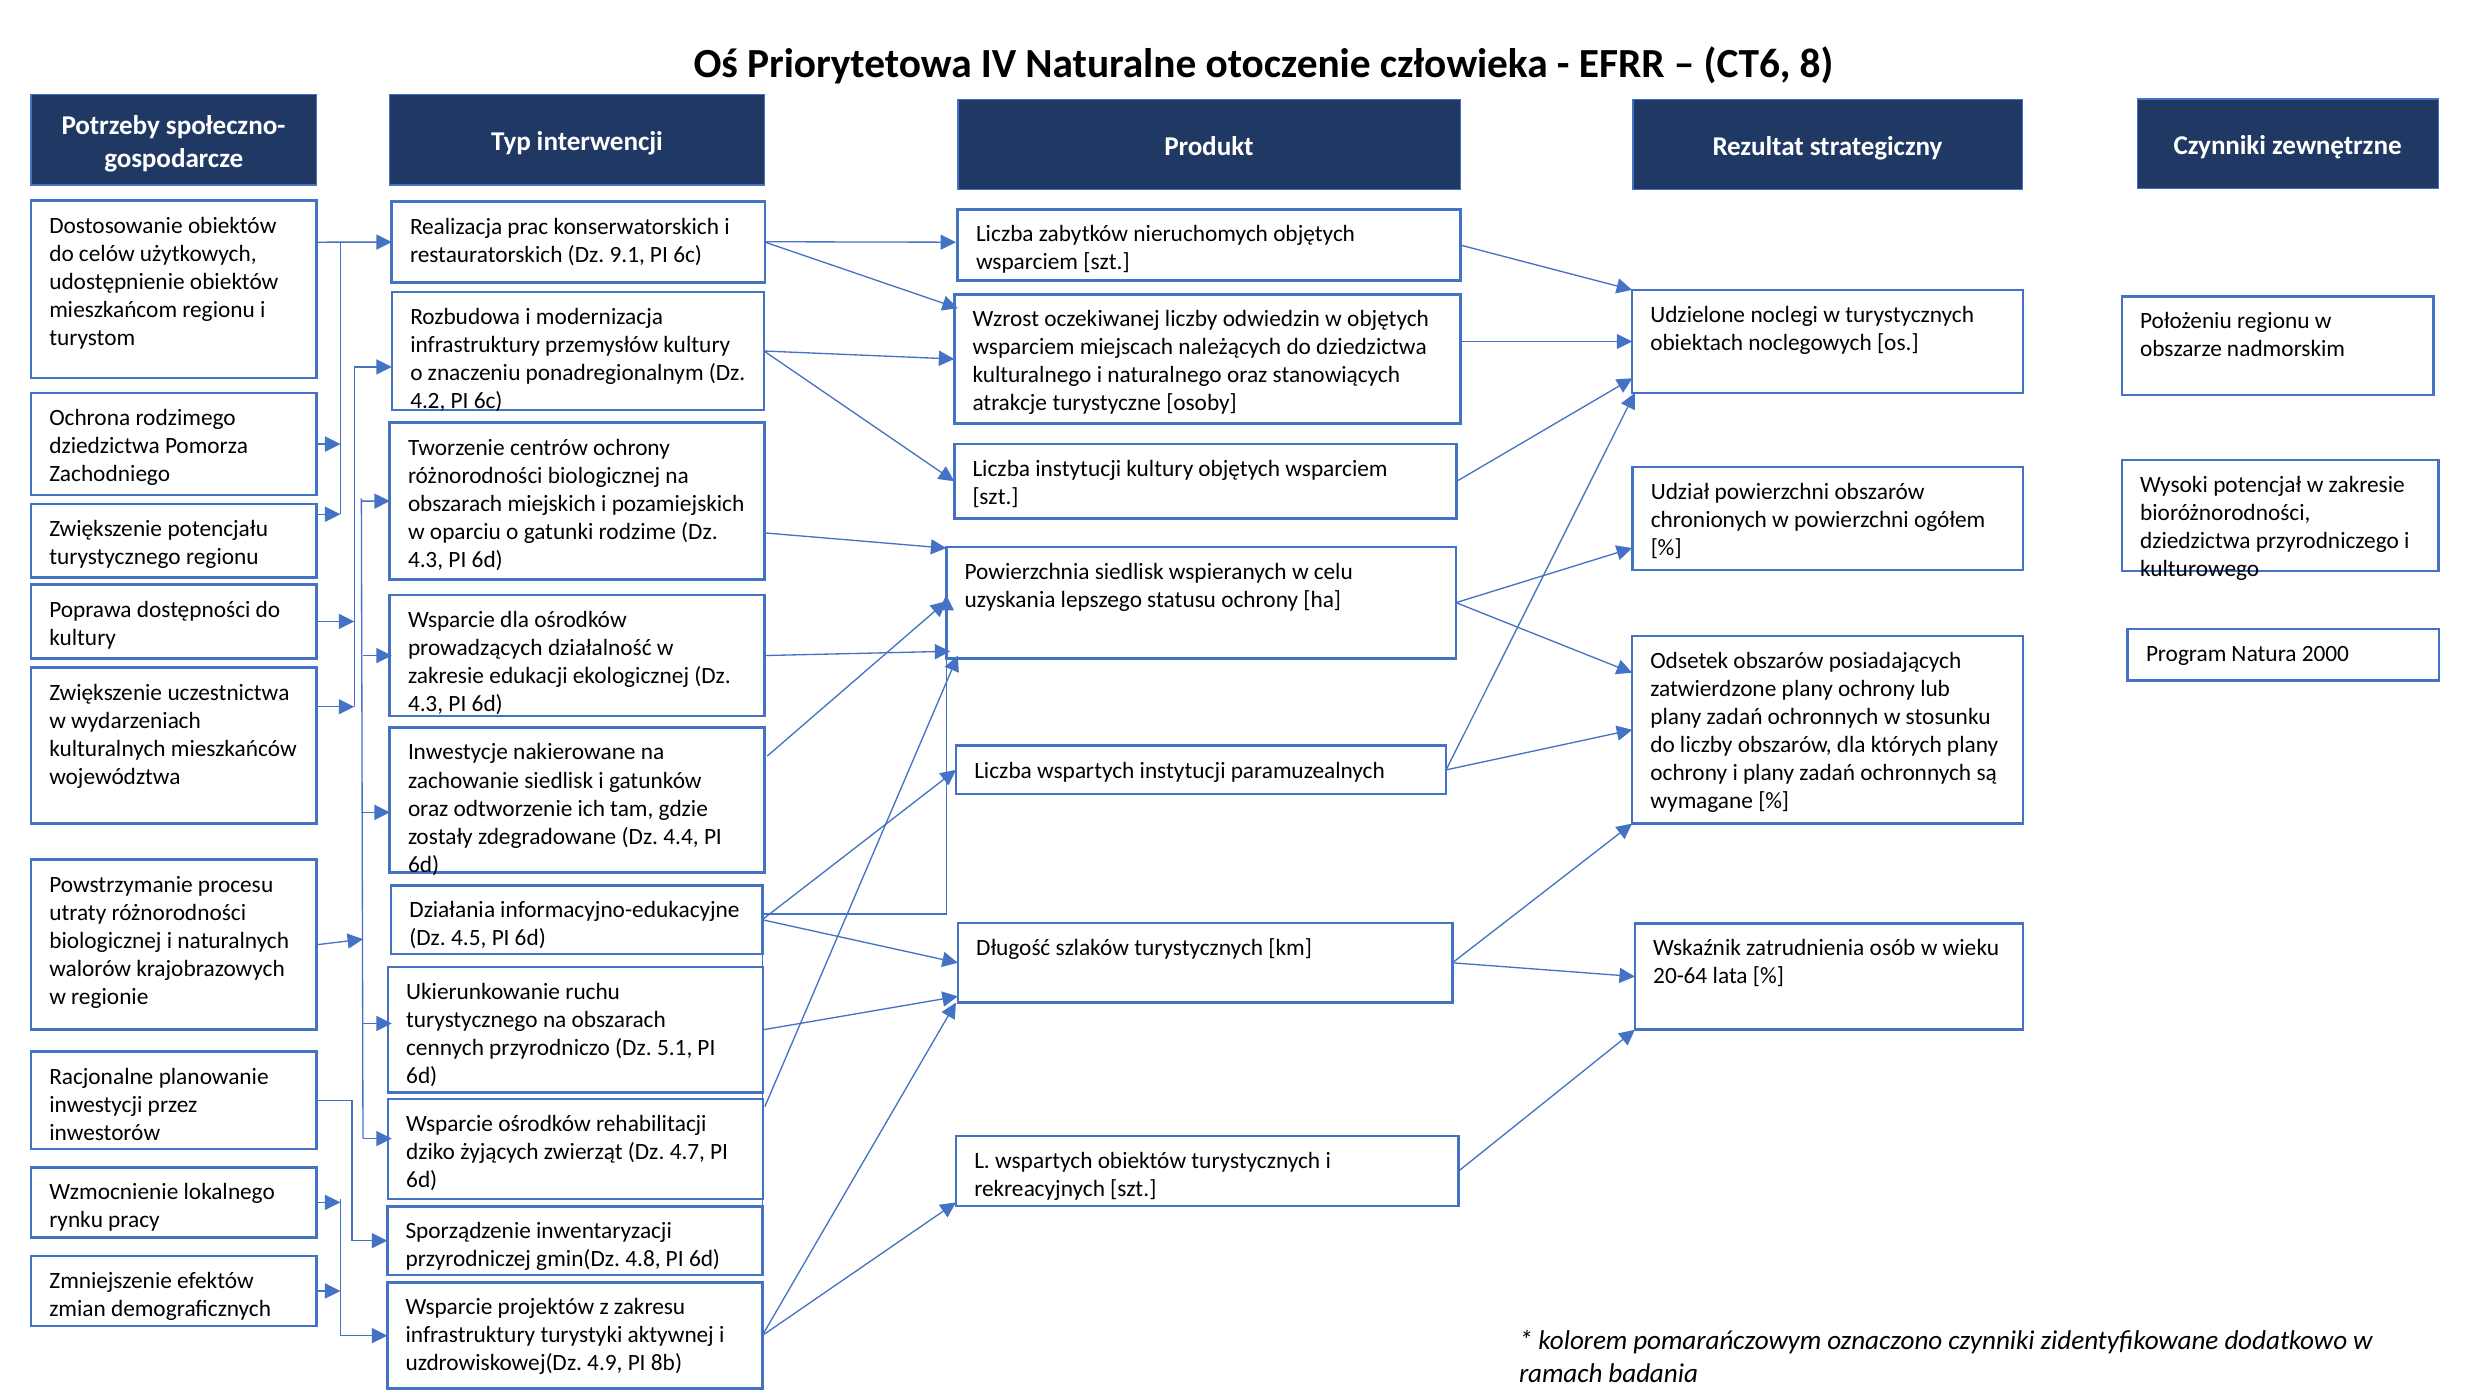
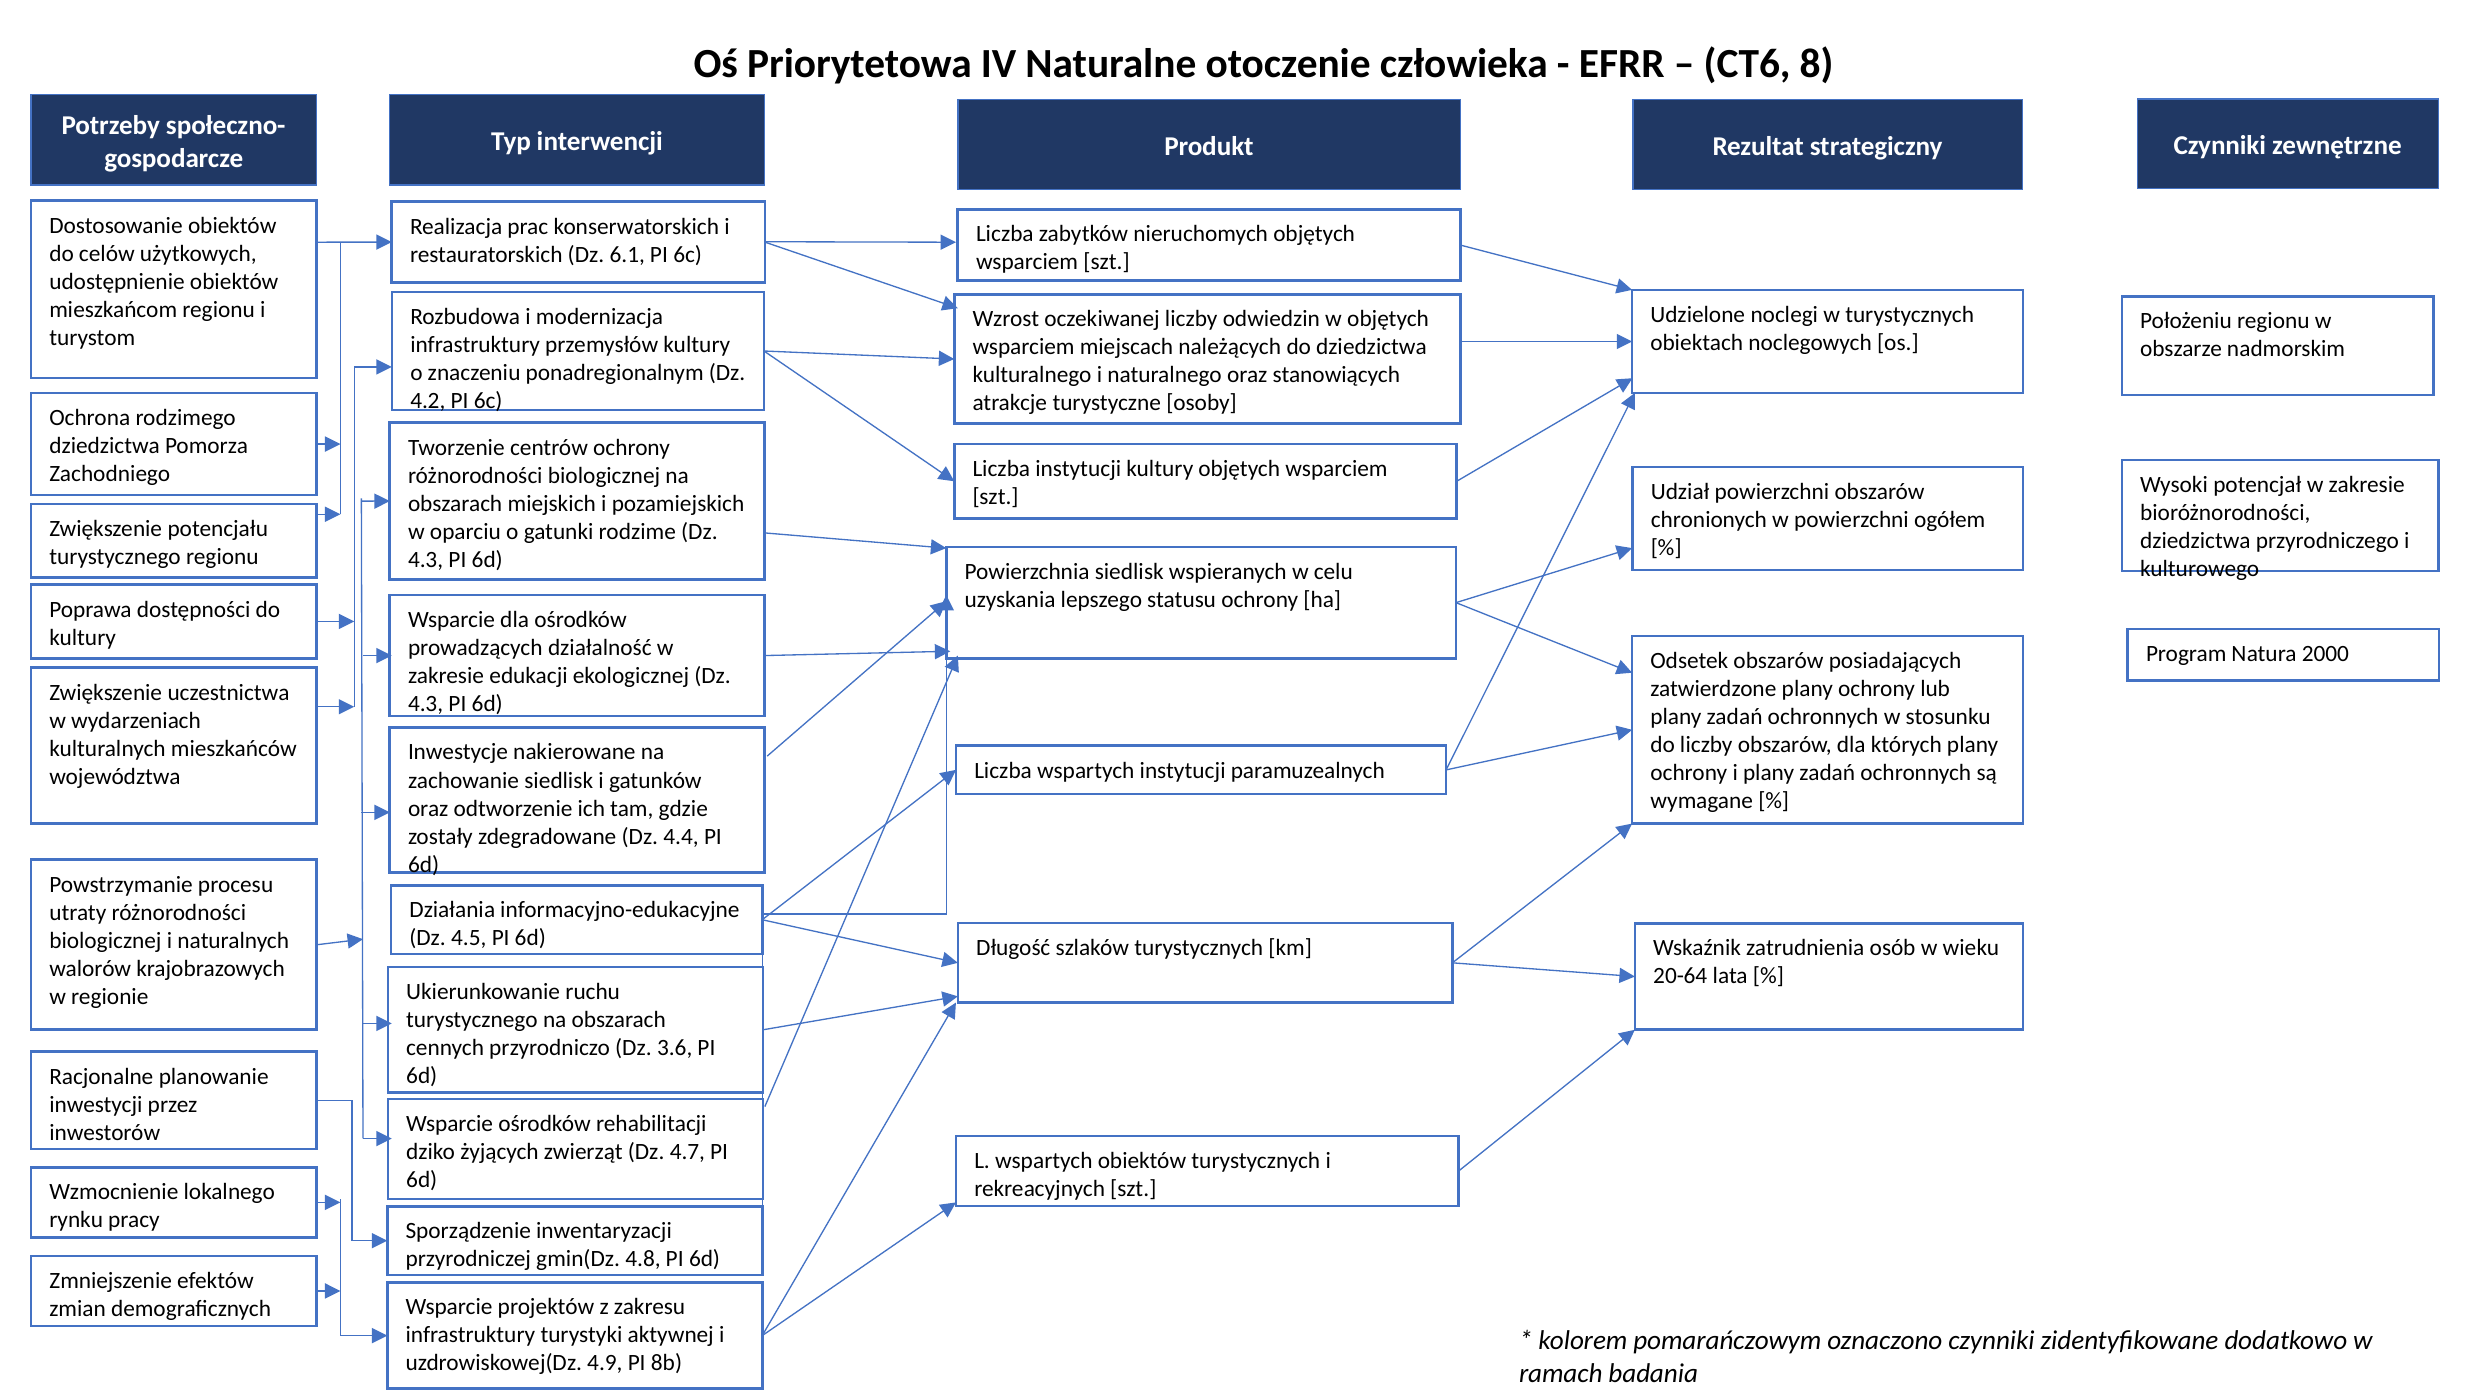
9.1: 9.1 -> 6.1 (627, 254)
5.1: 5.1 -> 3.6 (675, 1048)
